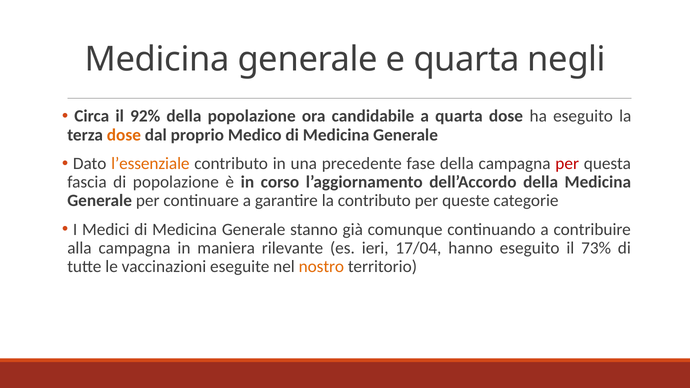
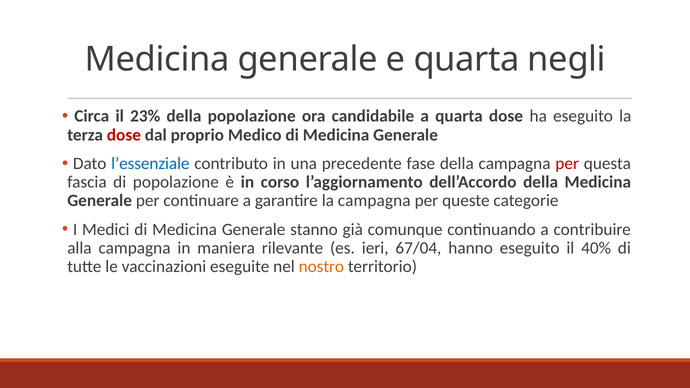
92%: 92% -> 23% (145, 116)
dose colour: orange -> red (124, 135)
l’essenziale colour: orange -> blue (150, 164)
la contributo: contributo -> campagna (374, 201)
17/04: 17/04 -> 67/04 (418, 248)
73%: 73% -> 40% (596, 248)
